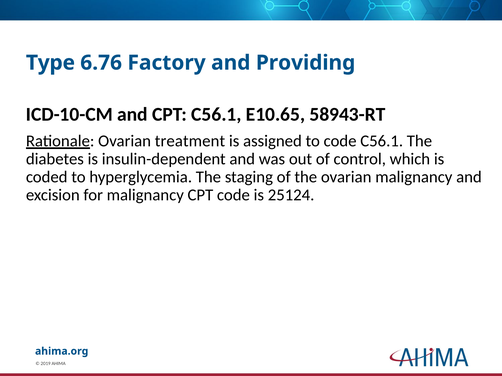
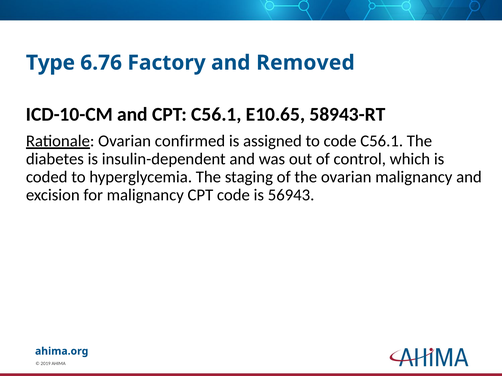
Providing: Providing -> Removed (305, 63)
treatment: treatment -> confirmed (190, 141)
25124: 25124 -> 56943 (291, 195)
